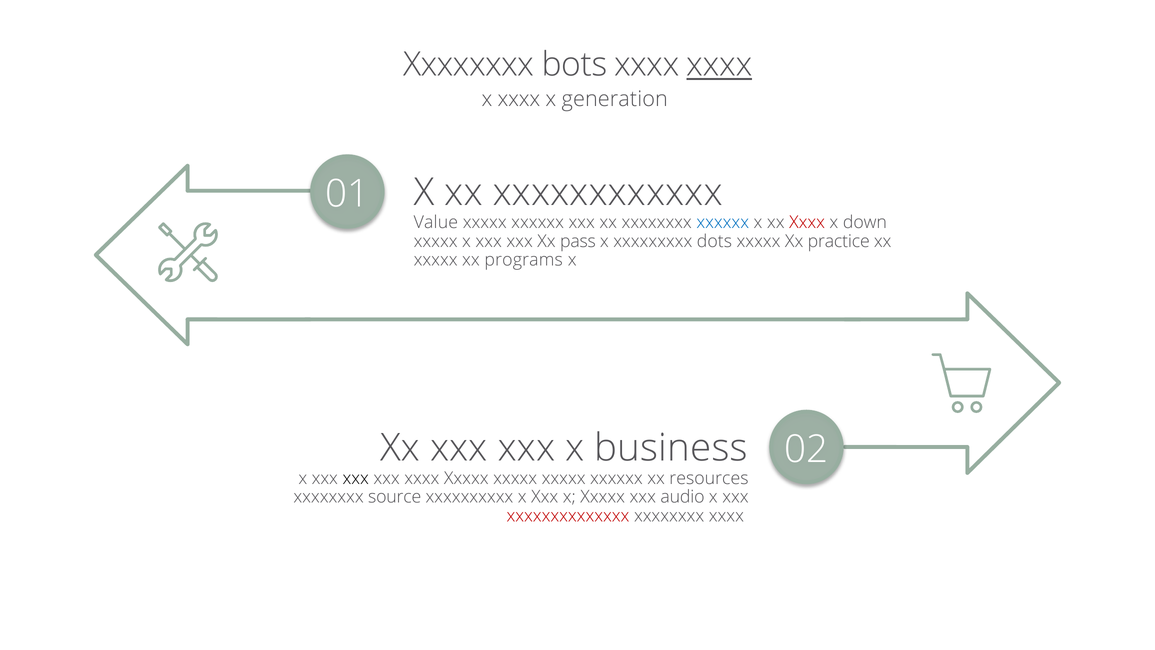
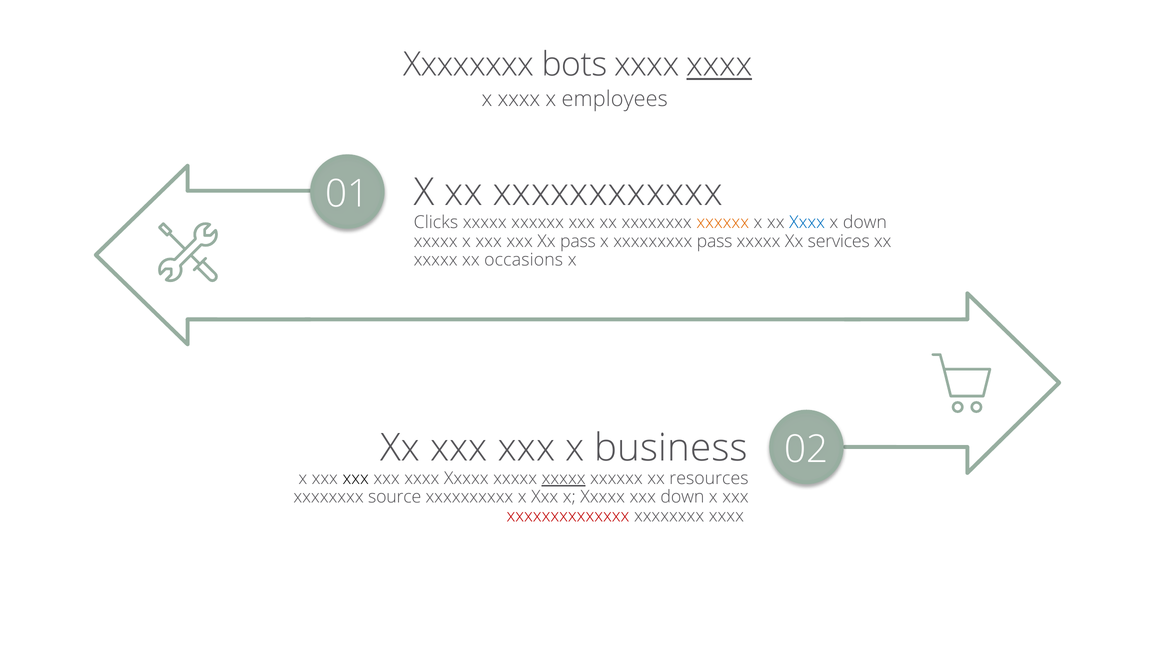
generation: generation -> employees (615, 99)
Value: Value -> Clicks (436, 222)
xxxxxx colour: blue -> orange (723, 222)
Xxxx colour: red -> blue (807, 222)
xxxxxxxxx dots: dots -> pass (715, 241)
practice: practice -> services (839, 241)
programs: programs -> occasions (524, 260)
xxxxx underline: none -> present (564, 478)
xxx audio: audio -> down (682, 497)
